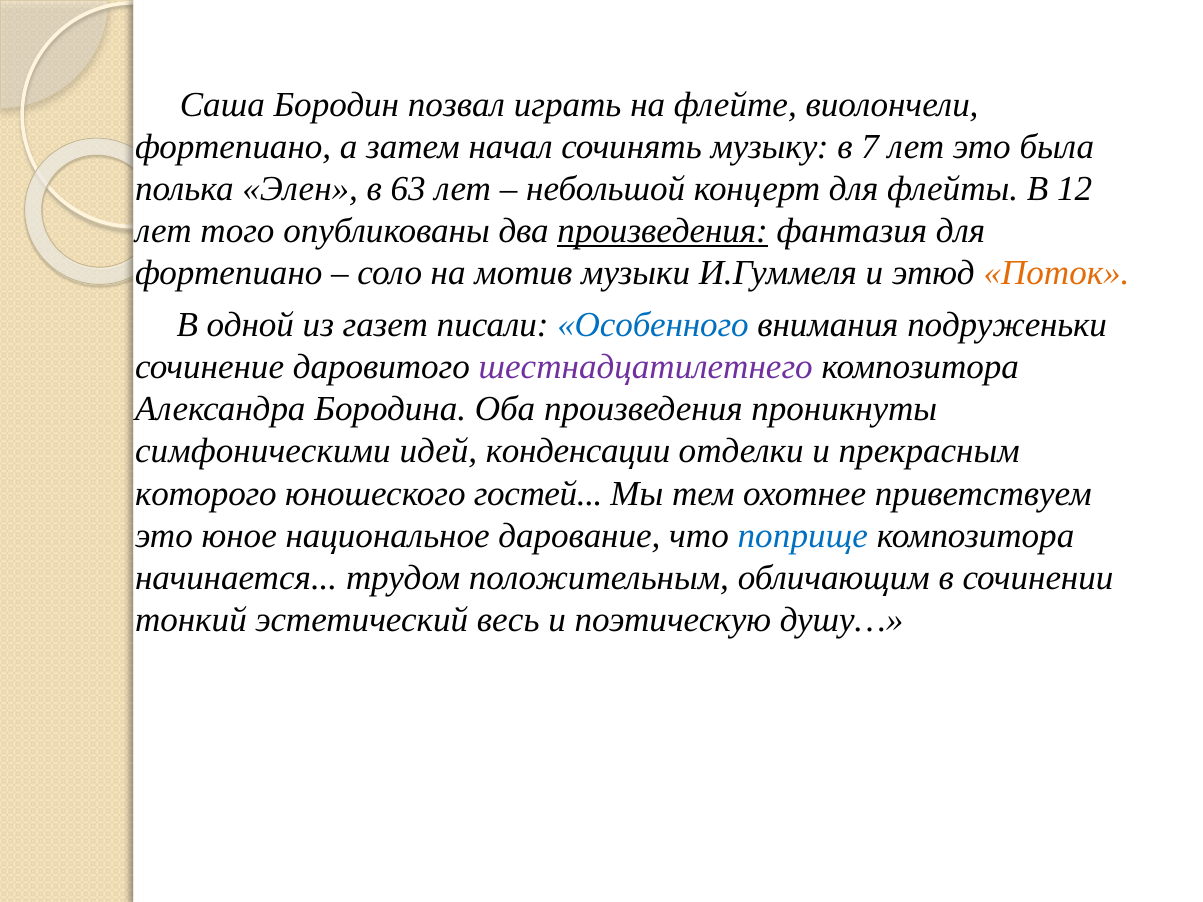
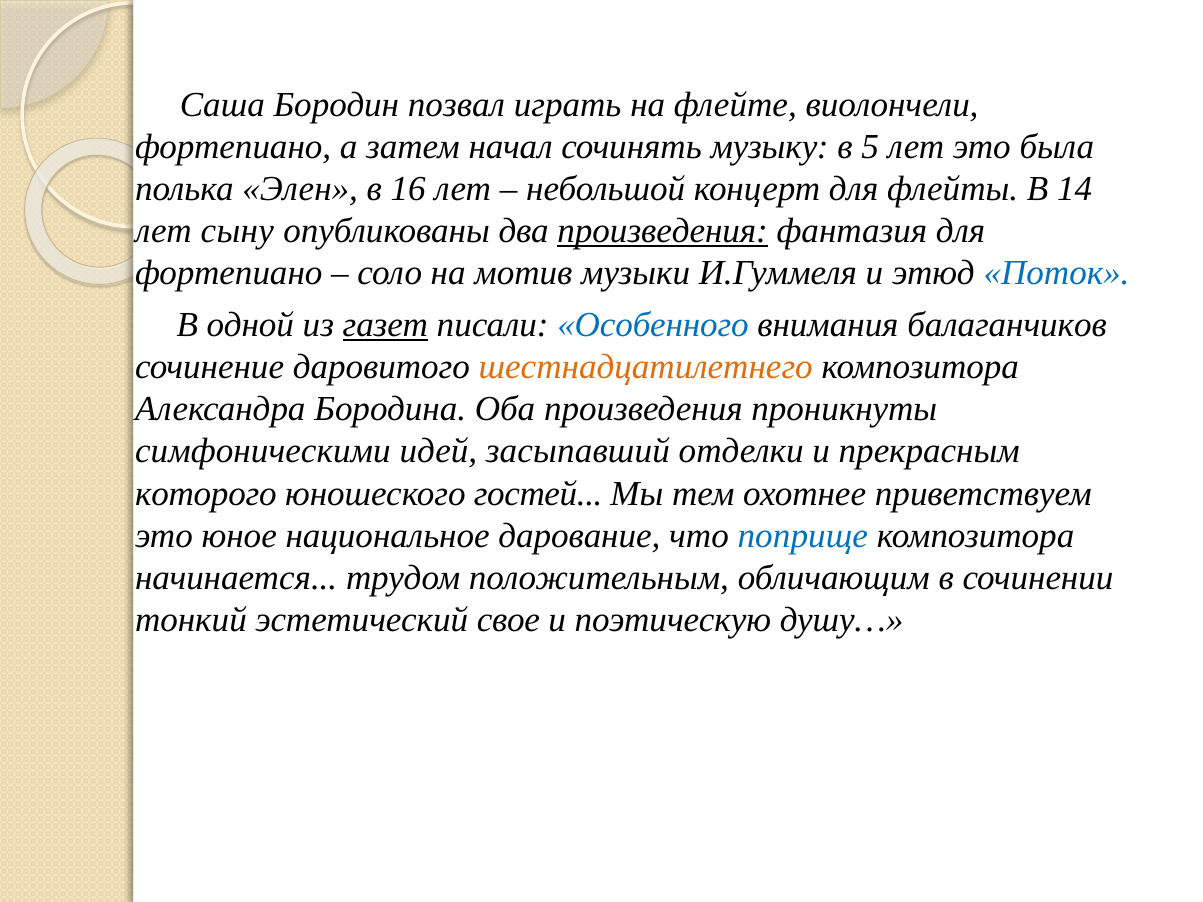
7: 7 -> 5 (870, 147)
63: 63 -> 16 (408, 189)
12: 12 -> 14 (1075, 189)
того: того -> сыну (237, 231)
Поток colour: orange -> blue (1057, 273)
газет underline: none -> present (385, 325)
подруженьки: подруженьки -> балаганчиков (1007, 325)
шестнадцатилетнего colour: purple -> orange (646, 367)
конденсации: конденсации -> засыпавший (578, 451)
весь: весь -> свое (508, 620)
